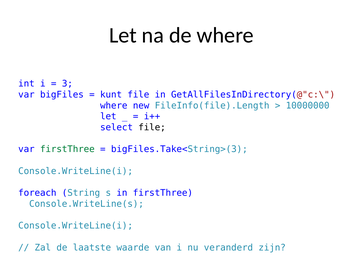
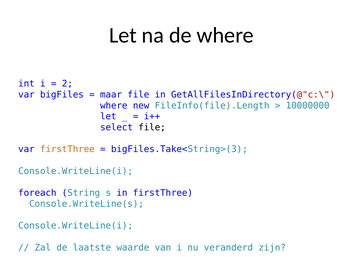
3: 3 -> 2 (67, 83)
kunt: kunt -> maar (111, 94)
firstThree colour: green -> orange (67, 149)
